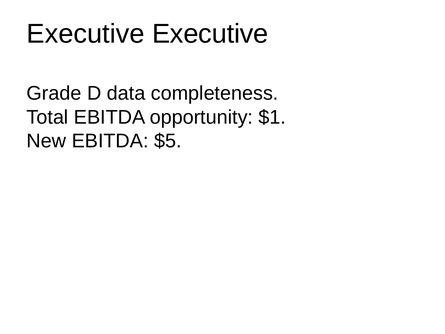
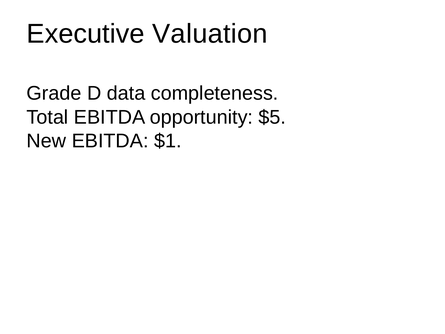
Executive Executive: Executive -> Valuation (210, 34)
$1: $1 -> $5 (272, 117)
$5: $5 -> $1 (168, 141)
